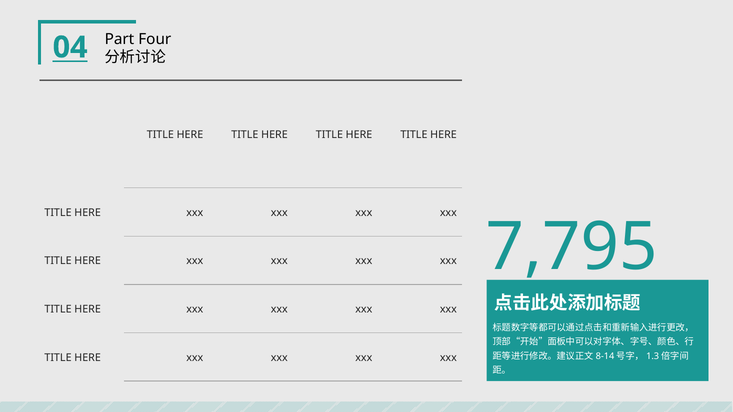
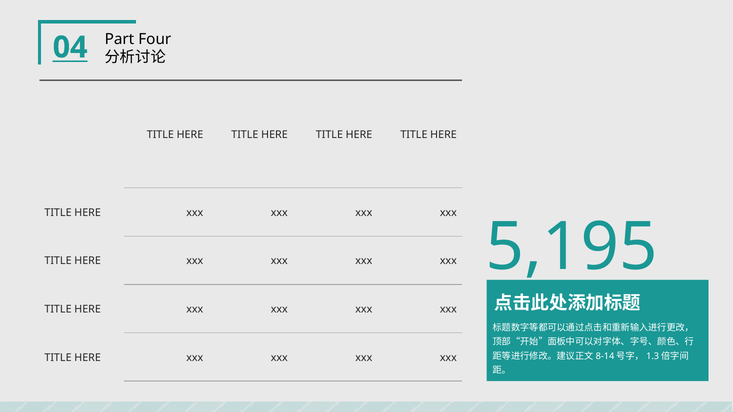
7,795: 7,795 -> 5,195 (572, 247)
